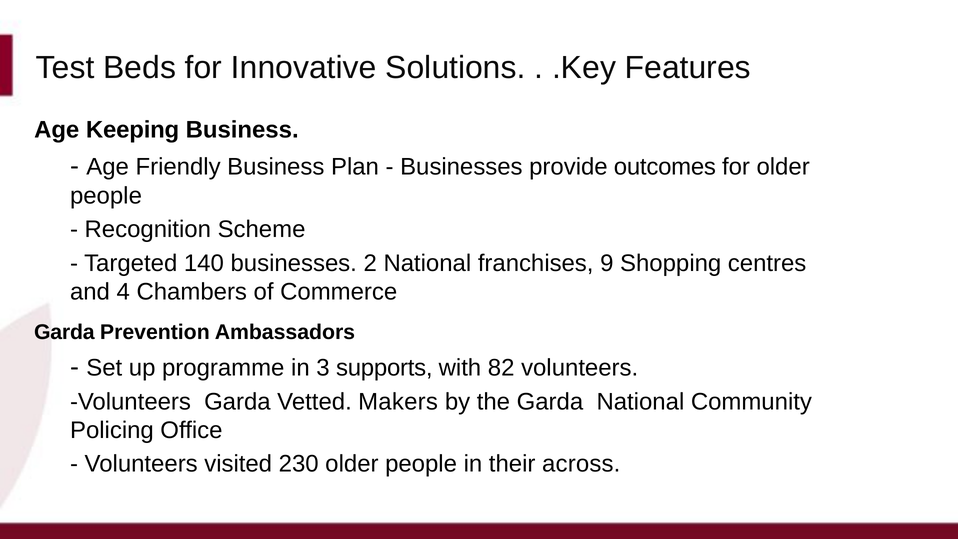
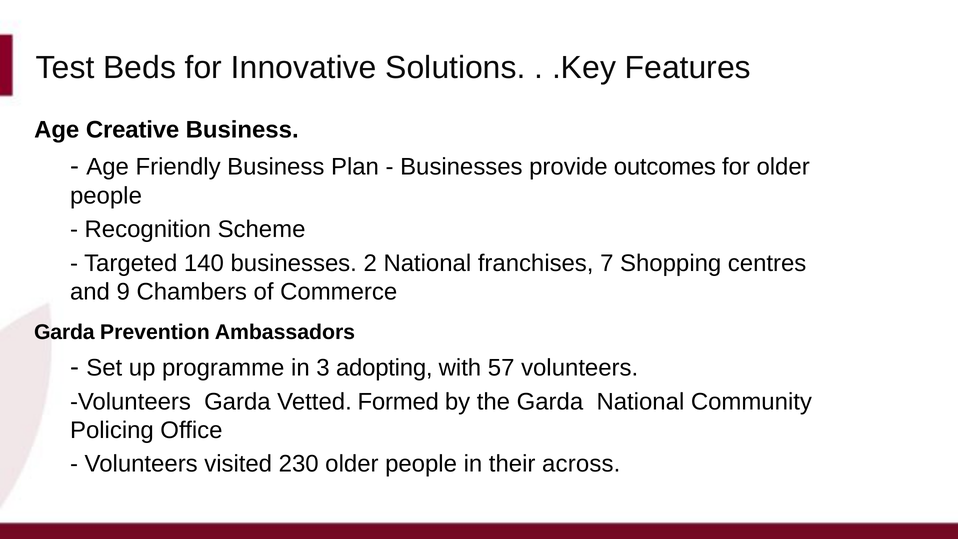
Keeping: Keeping -> Creative (133, 130)
9: 9 -> 7 (607, 263)
4: 4 -> 9 (123, 292)
supports: supports -> adopting (384, 368)
82: 82 -> 57 (501, 368)
Makers: Makers -> Formed (398, 402)
